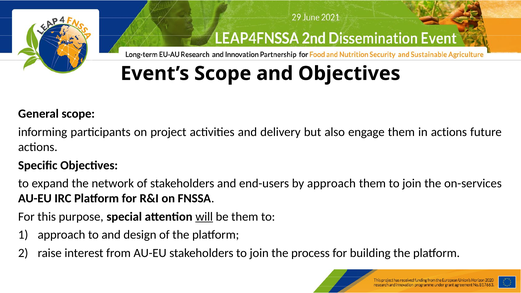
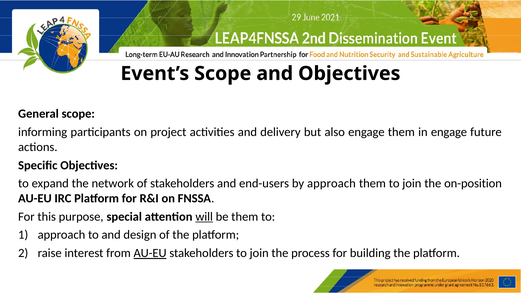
in actions: actions -> engage (449, 132)
on-services: on-services -> on-position (473, 184)
AU-EU underline: none -> present (150, 253)
